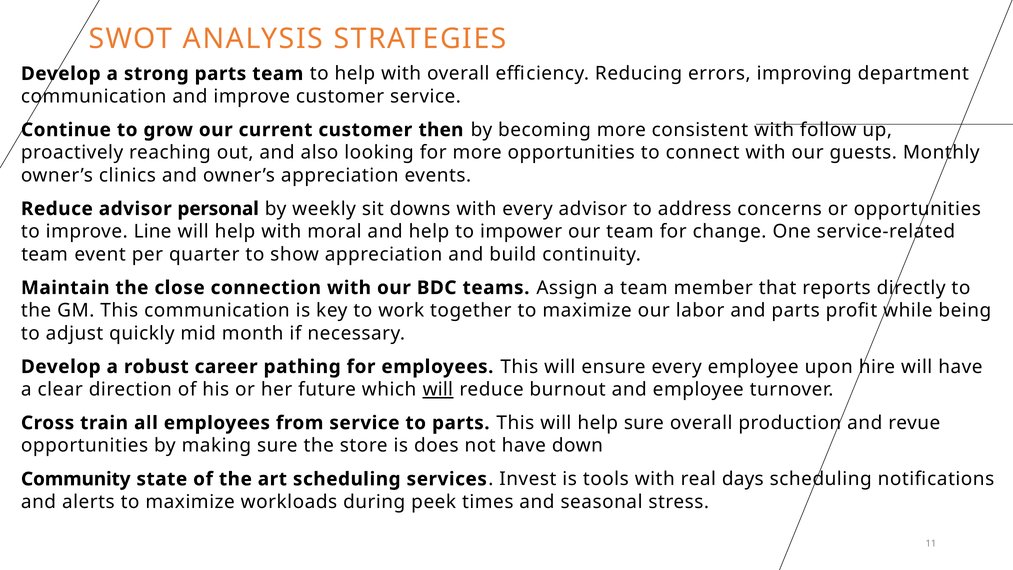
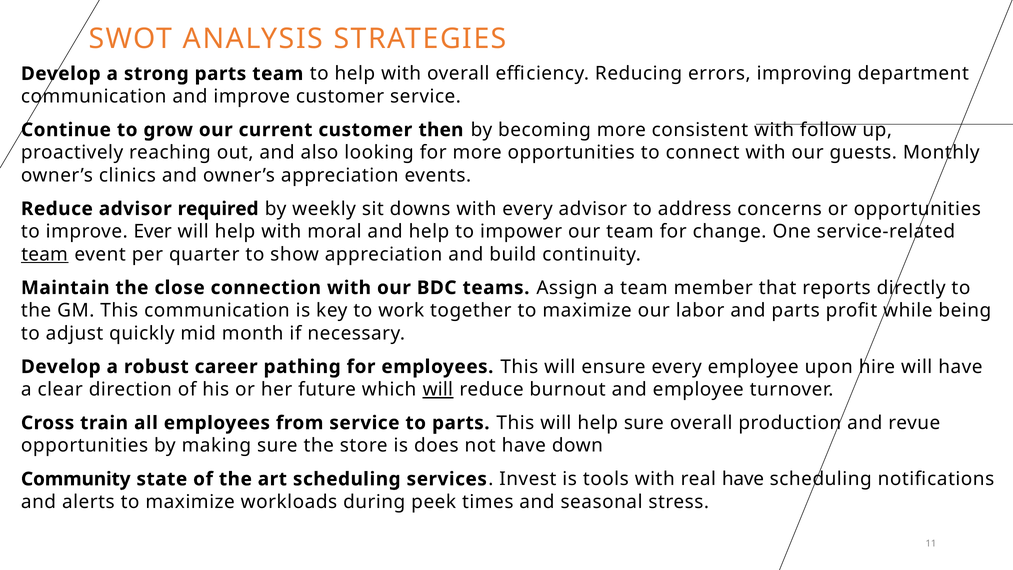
personal: personal -> required (218, 209)
Line: Line -> Ever (153, 232)
team underline: none -> present (45, 254)
real days: days -> have (743, 479)
